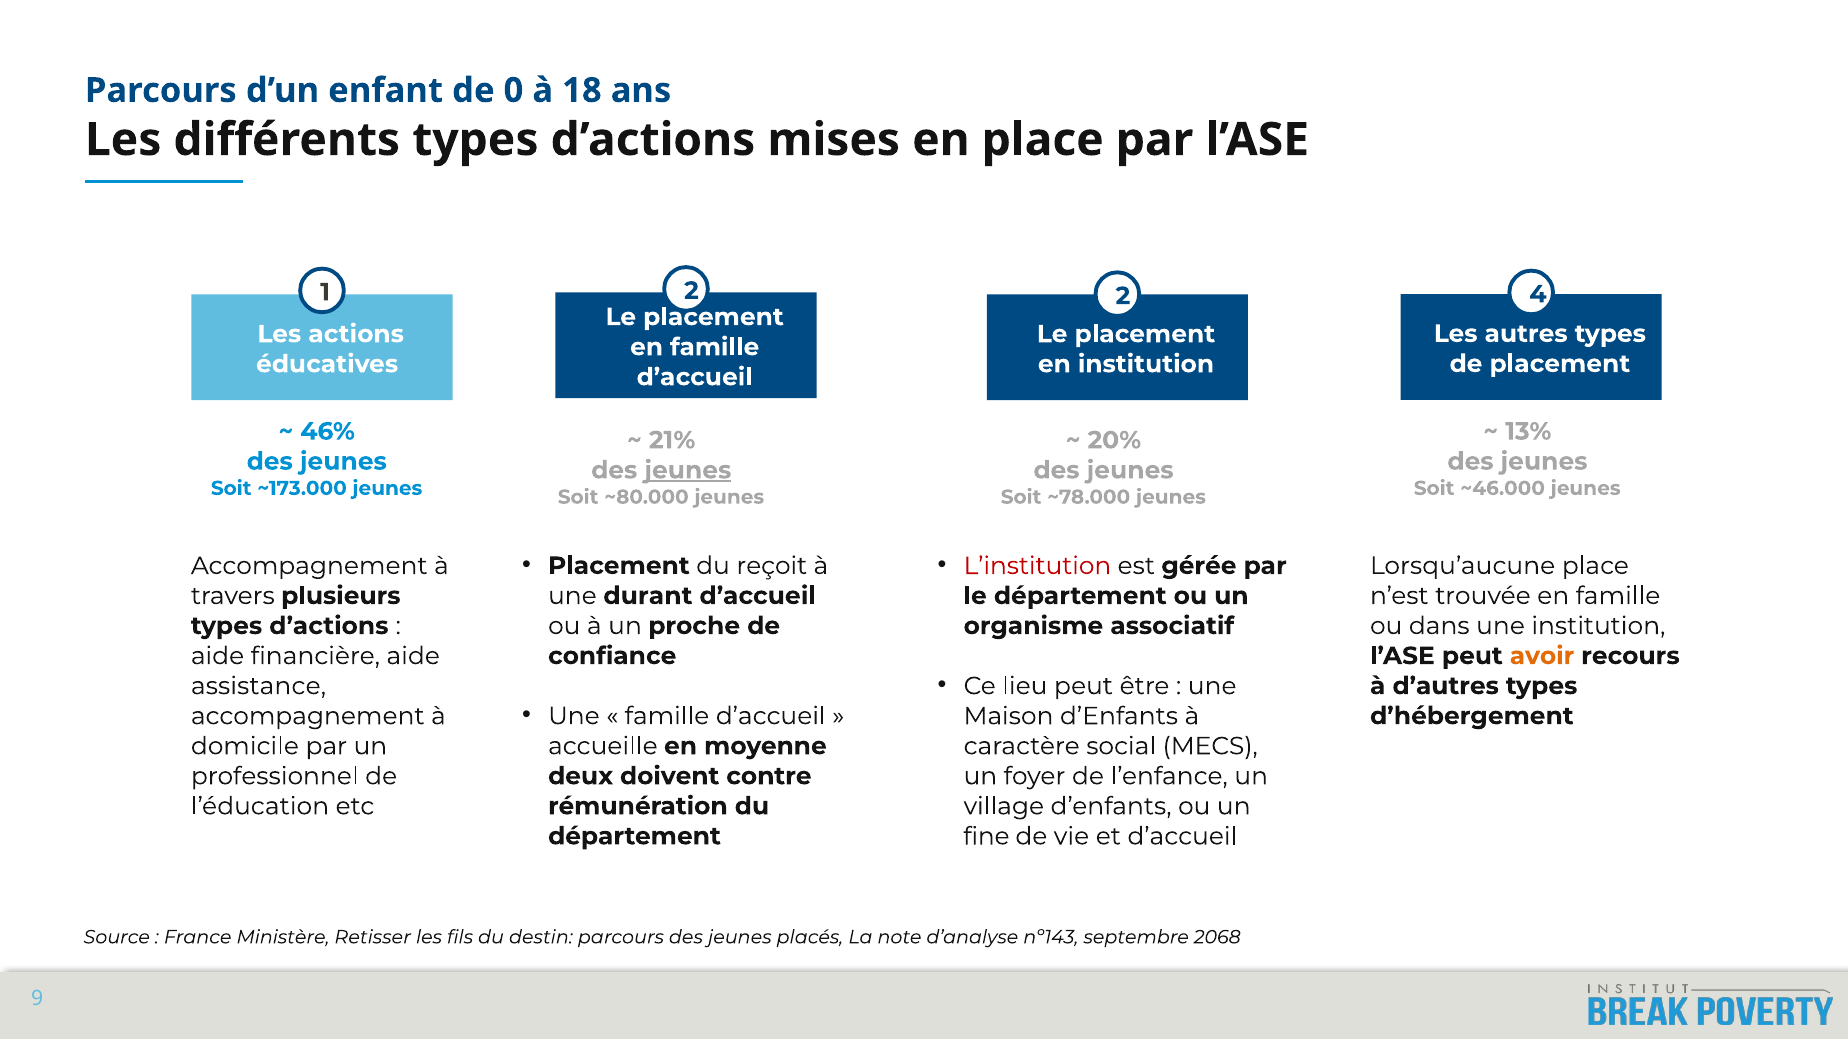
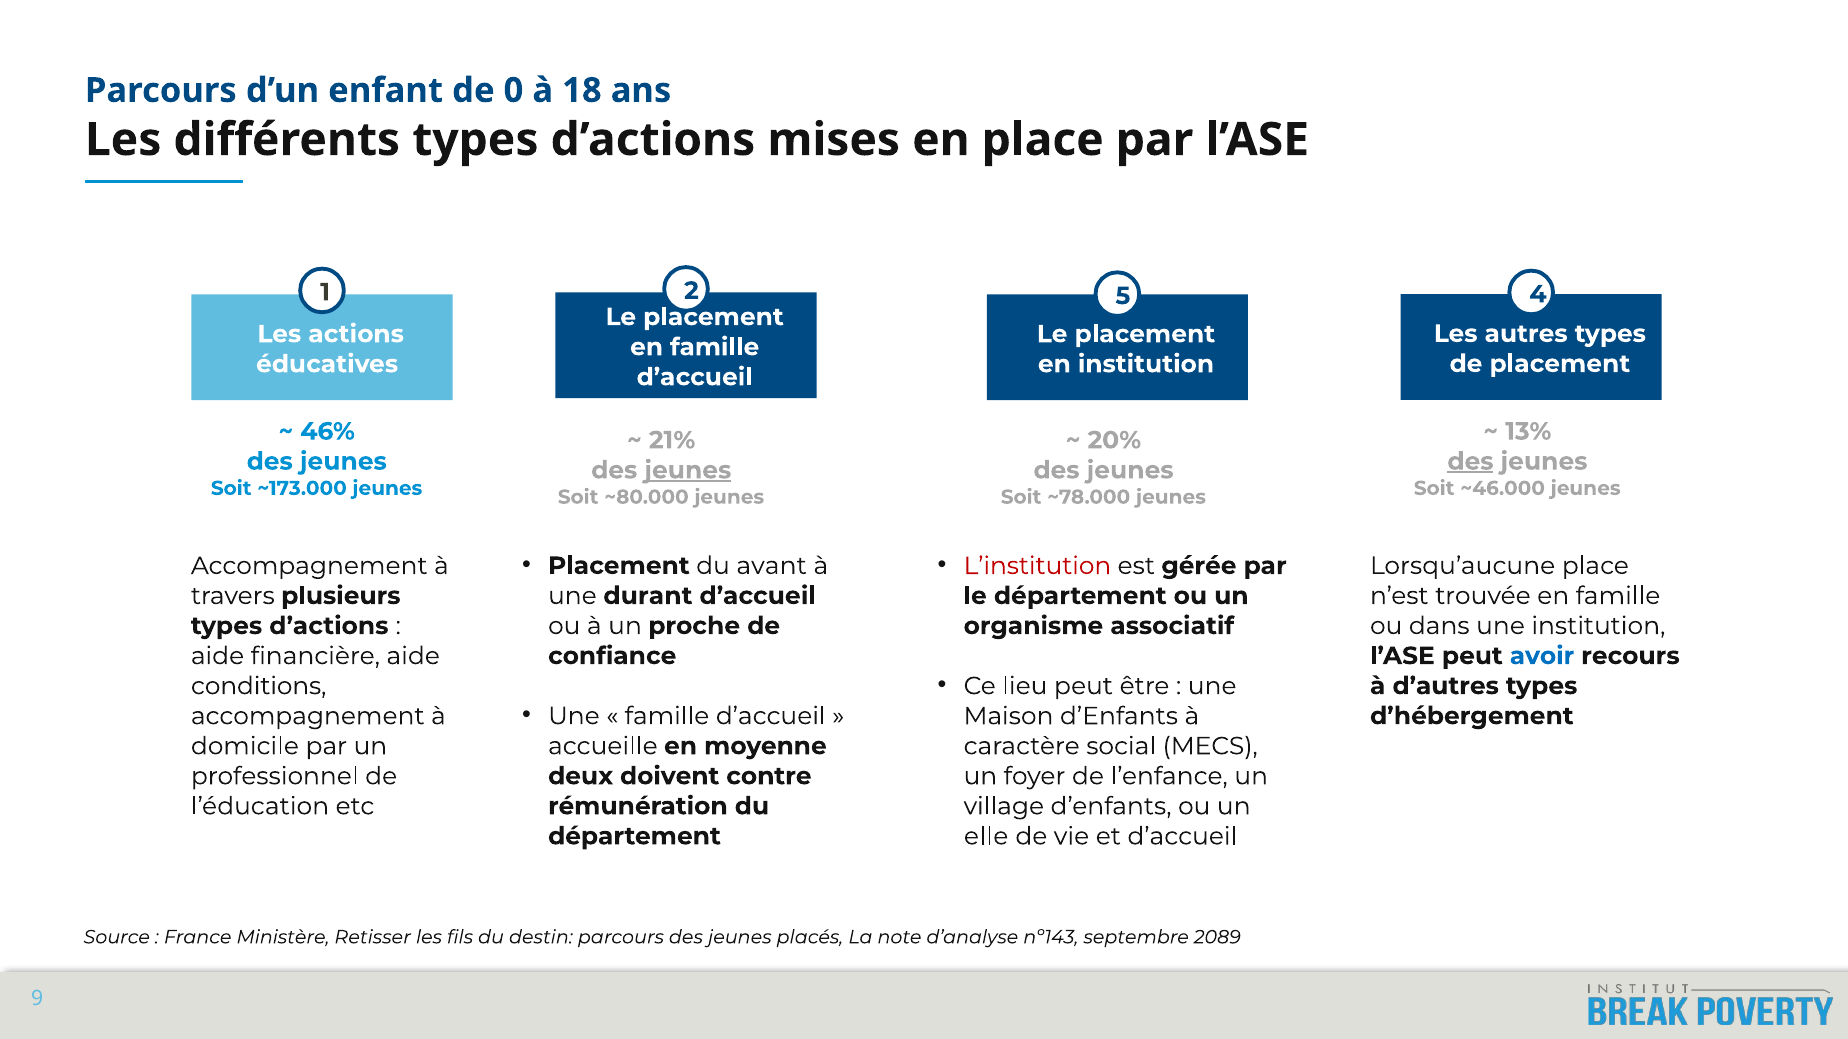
2 2: 2 -> 5 (1123, 296)
des underline: none -> present (1470, 462)
reçoit: reçoit -> avant (772, 566)
avoir colour: orange -> blue (1542, 656)
assistance: assistance -> conditions (259, 686)
fine: fine -> elle (986, 837)
2068: 2068 -> 2089 (1217, 938)
